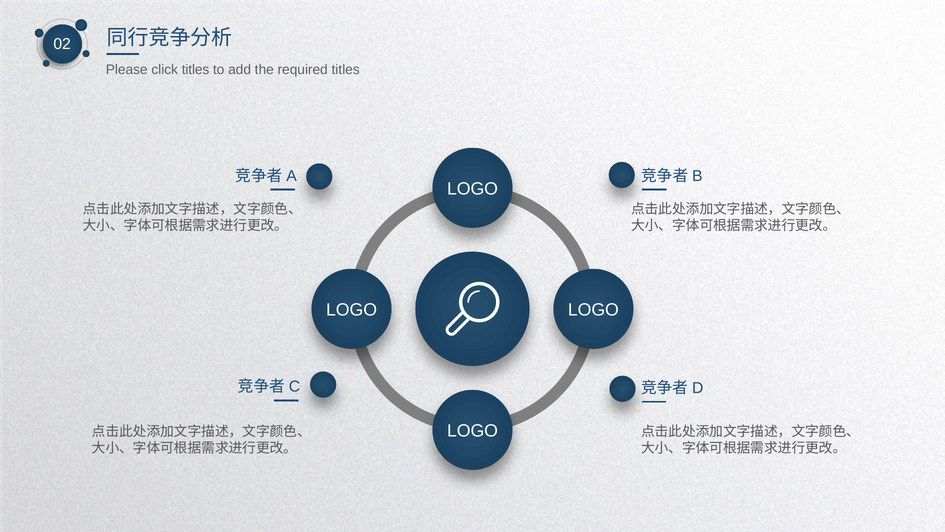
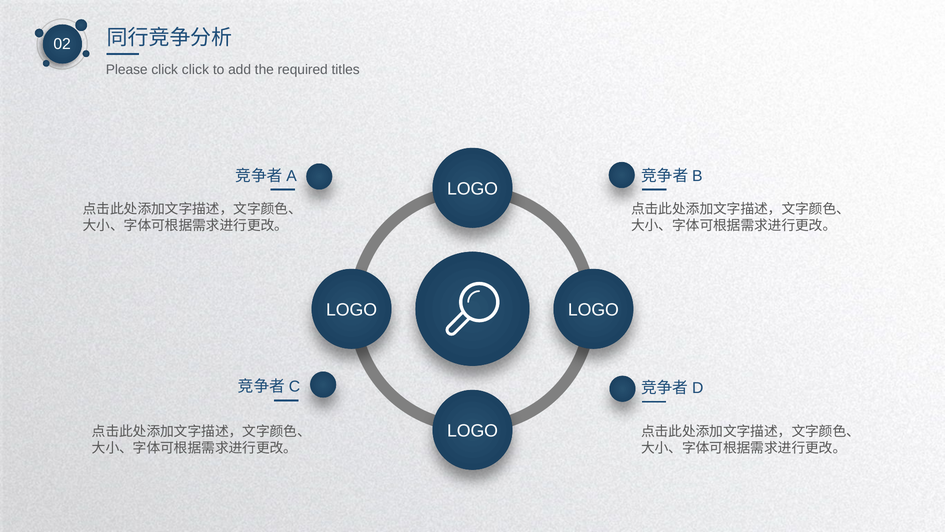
click titles: titles -> click (195, 70)
